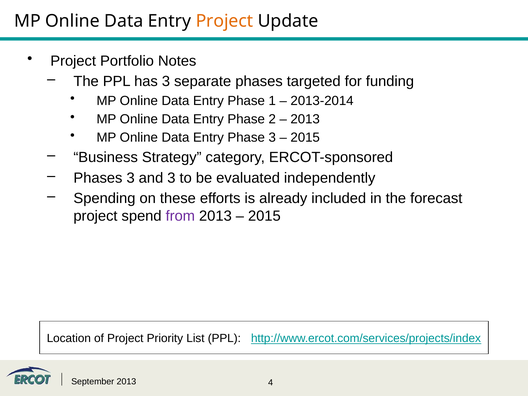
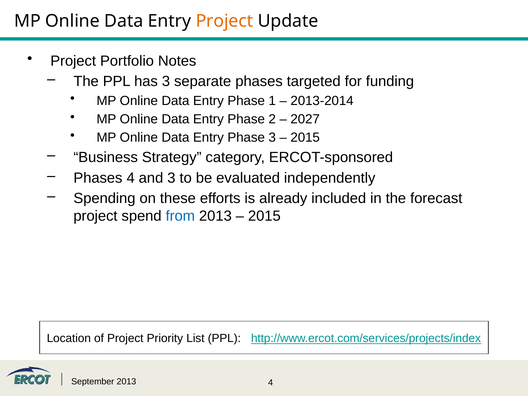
2013: 2013 -> 2027 (305, 119)
Phases 3: 3 -> 4 (131, 178)
from colour: purple -> blue (180, 216)
